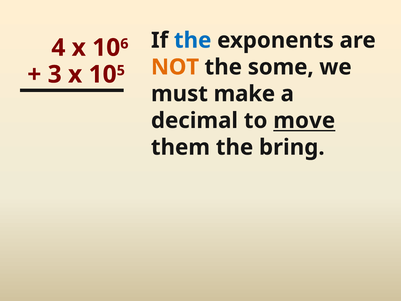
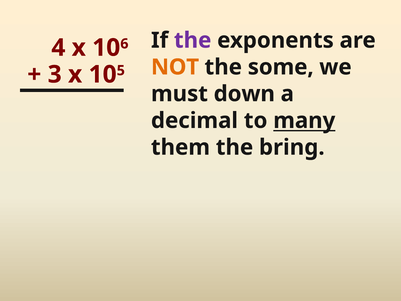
the colour: blue -> purple (193, 40)
make: make -> down (244, 94)
move: move -> many (304, 120)
